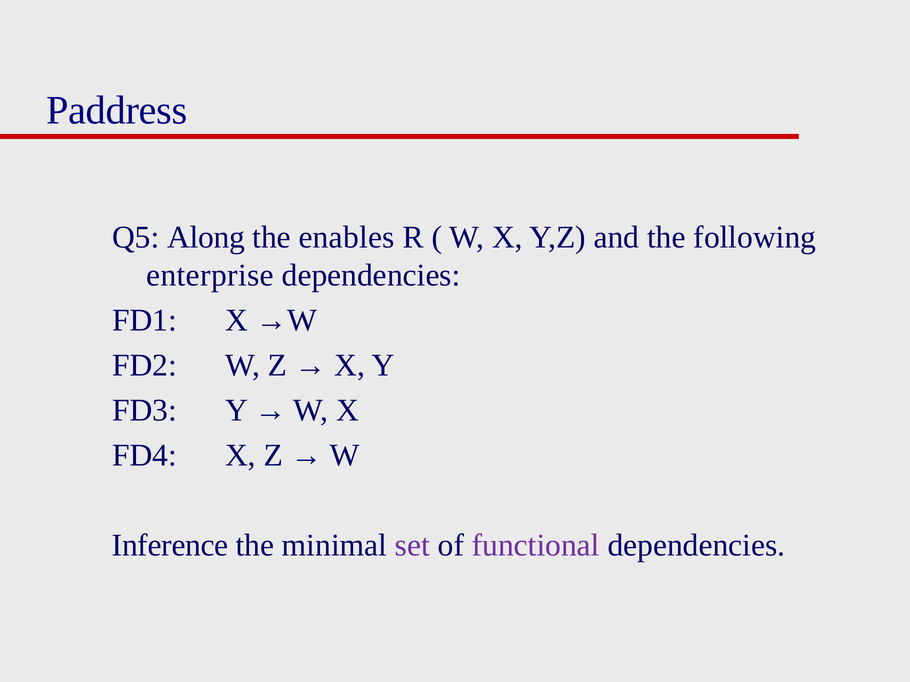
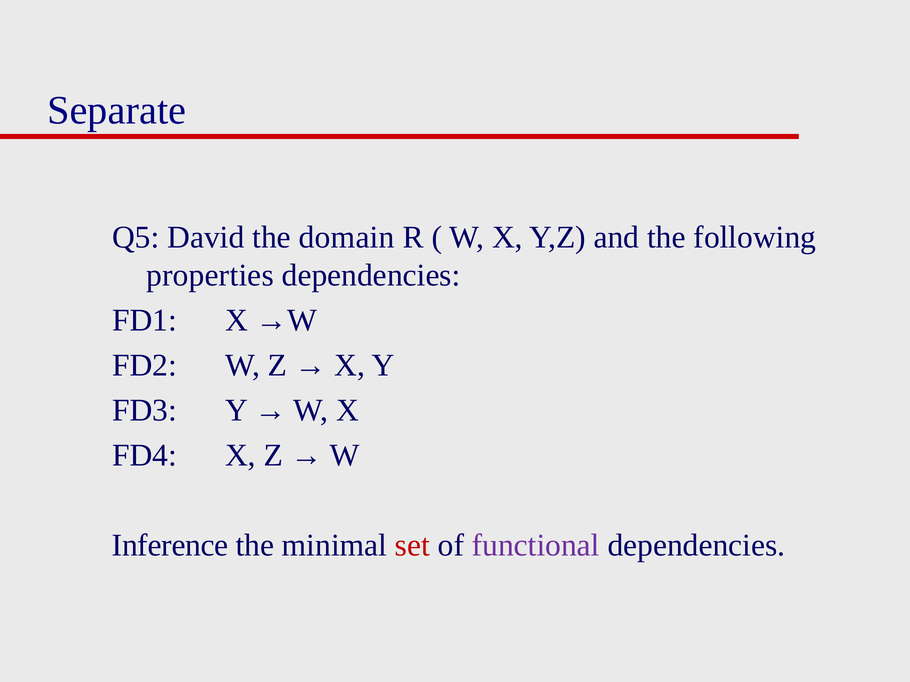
Paddress: Paddress -> Separate (117, 110)
Along: Along -> David (206, 238)
enables: enables -> domain (347, 238)
enterprise: enterprise -> properties (210, 276)
set colour: purple -> red (412, 545)
